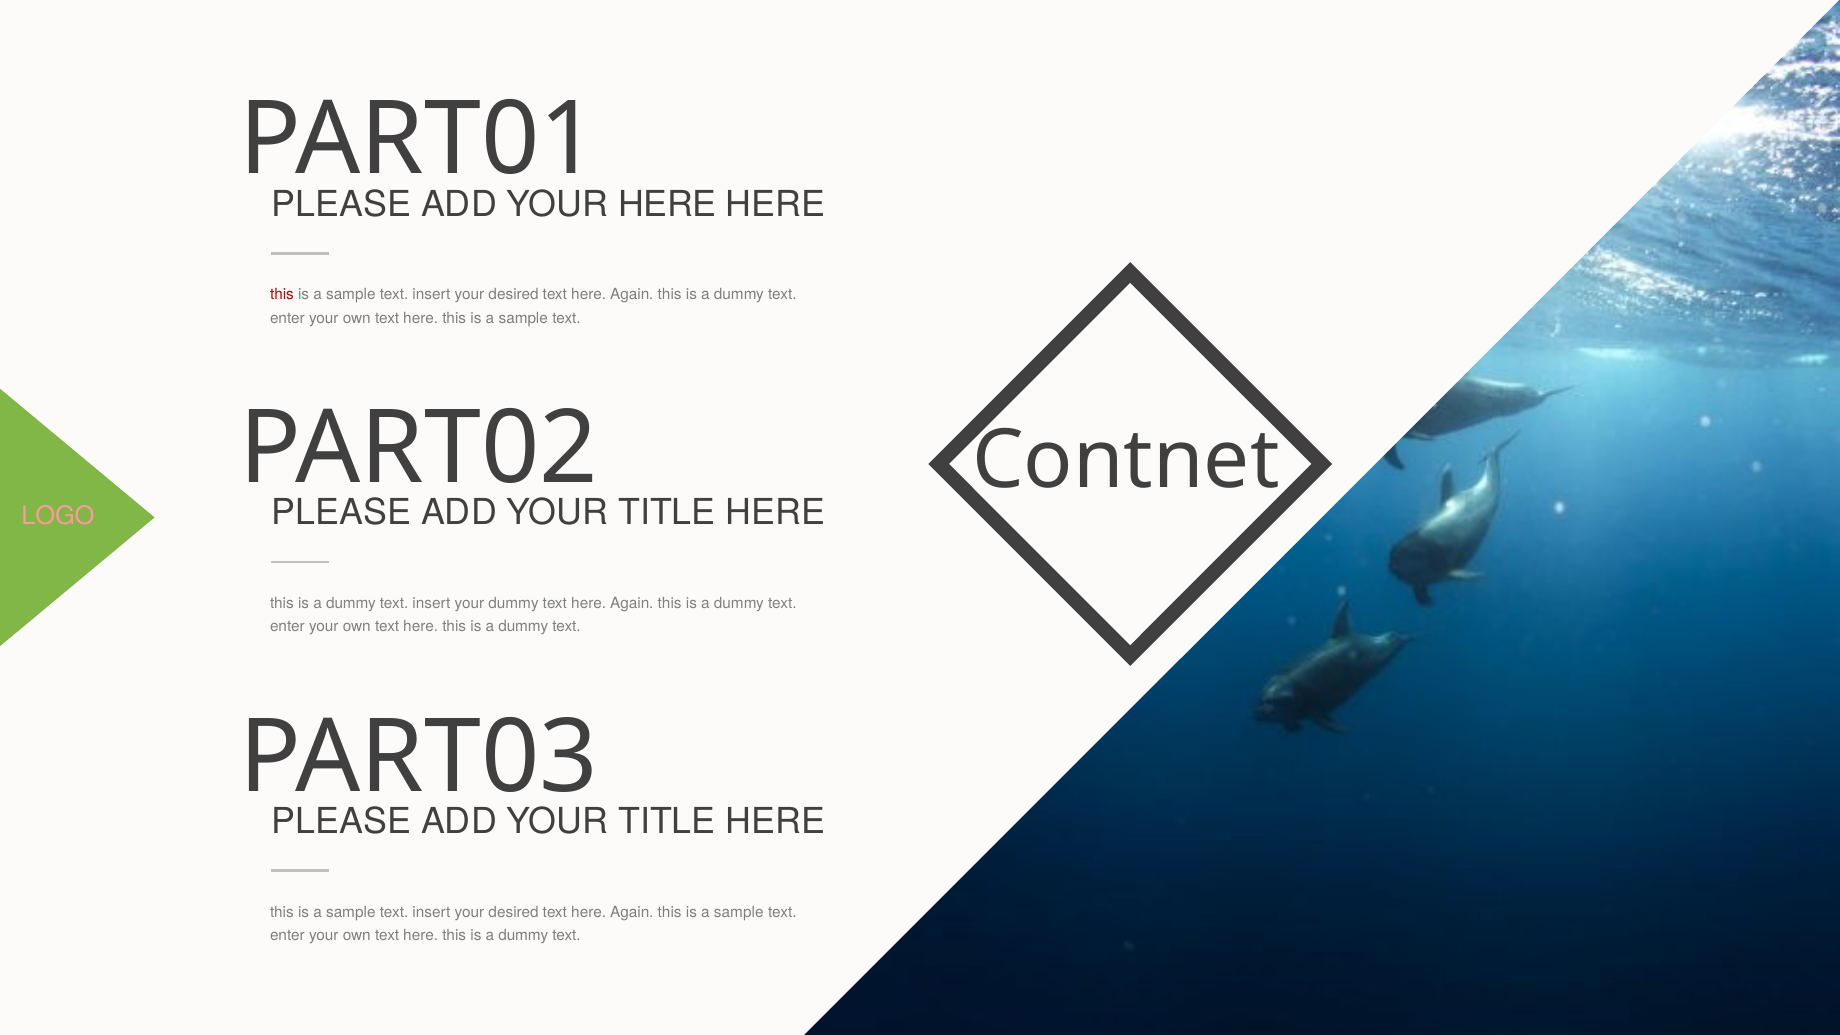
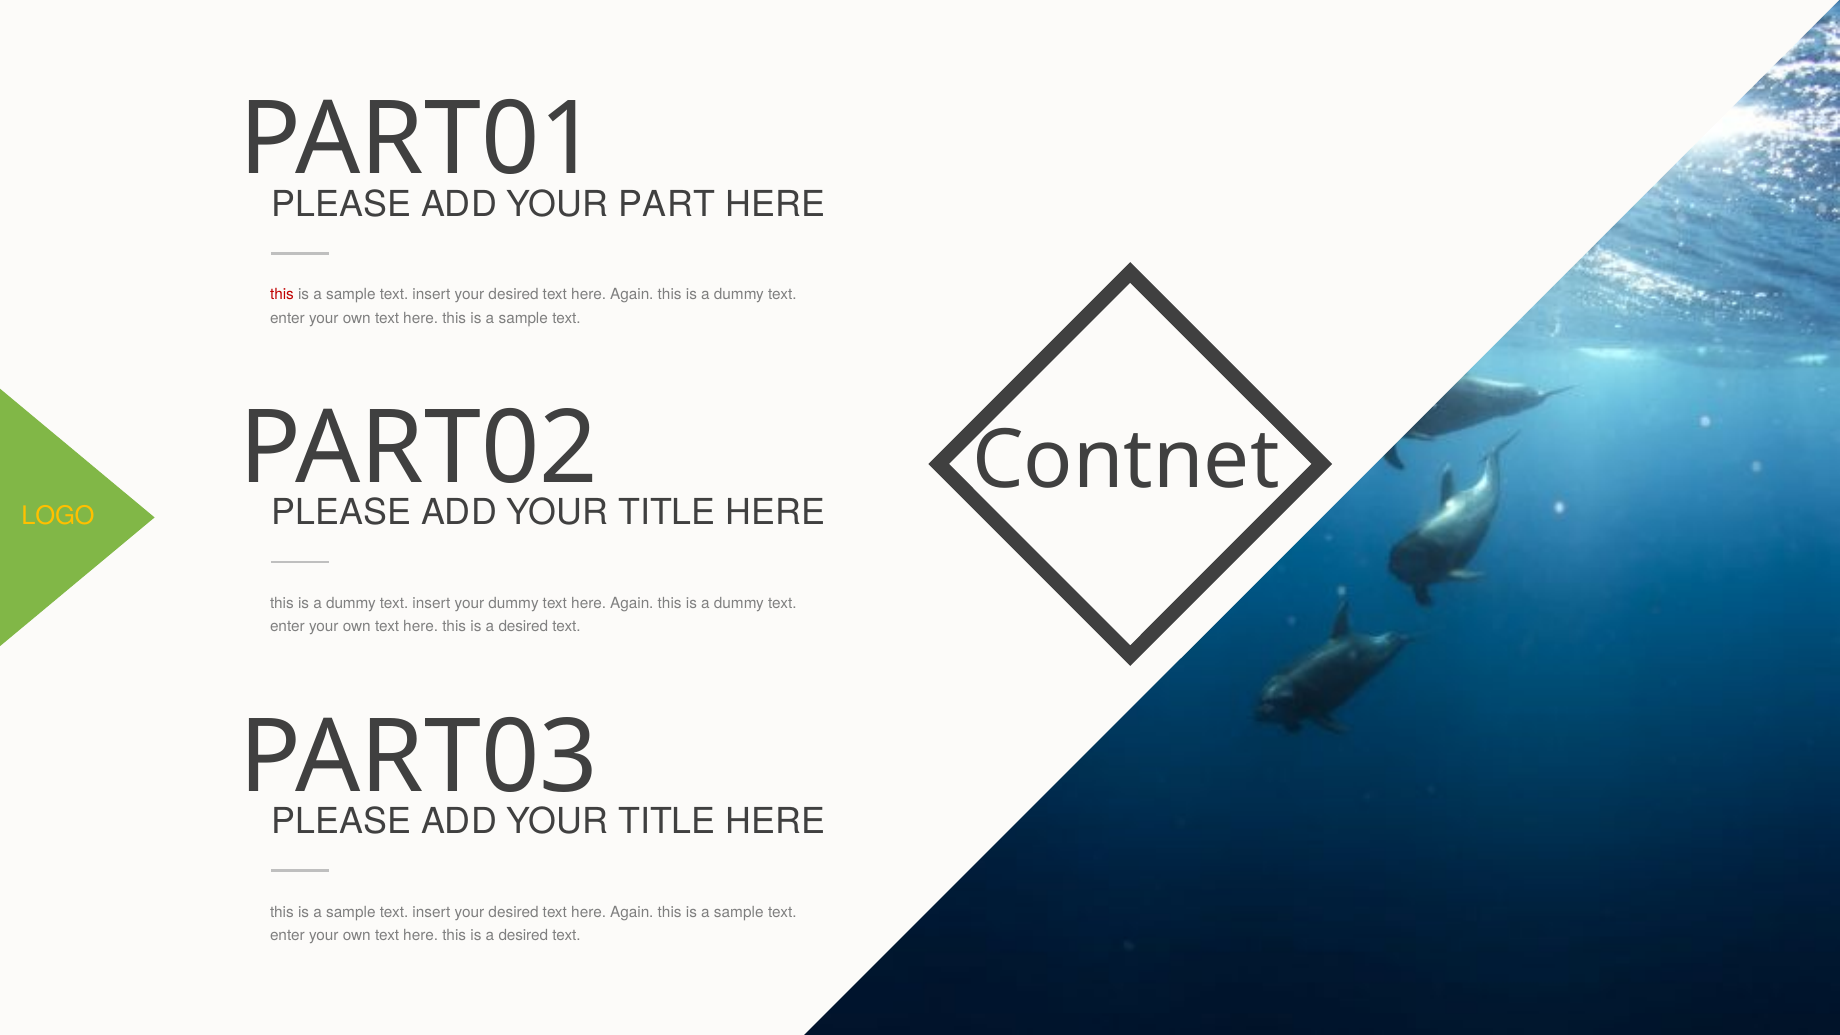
HERE: HERE -> PART (667, 205)
LOGO colour: pink -> yellow (58, 516)
dummy: dummy -> desired (523, 626)
dummy: dummy -> desired (523, 935)
